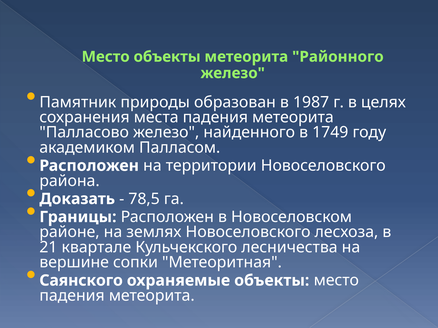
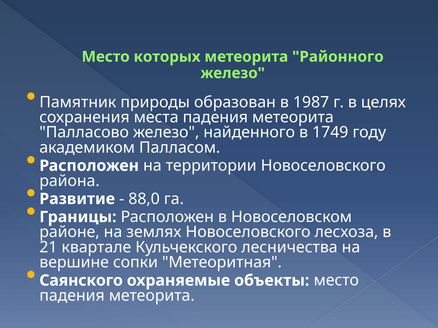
Место объекты: объекты -> которых (167, 57)
Доказать: Доказать -> Развитие (77, 199)
78,5: 78,5 -> 88,0 (144, 199)
